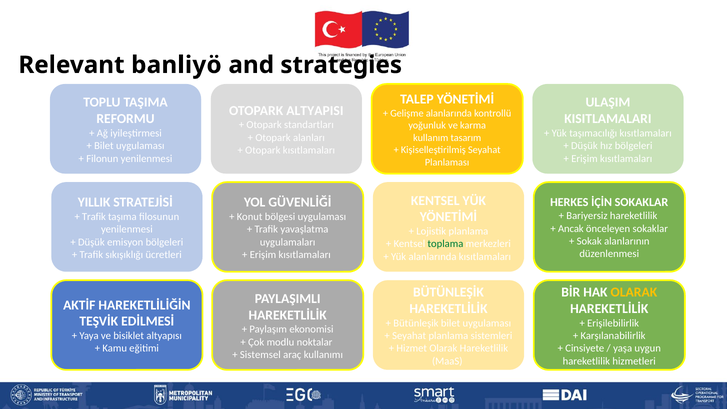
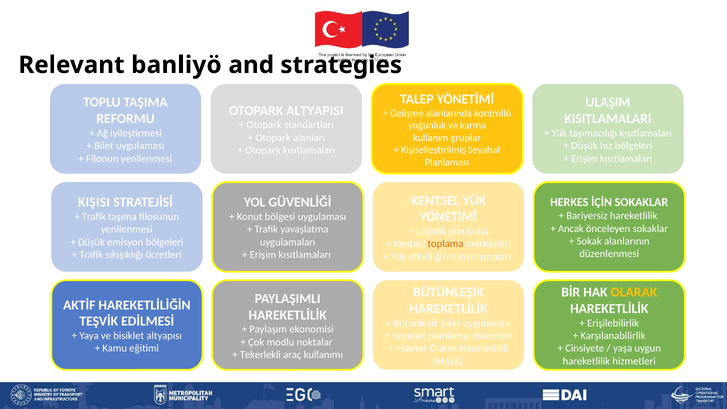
tasarım: tasarım -> gruplar (466, 138)
YILLIK: YILLIK -> KIŞISI (94, 202)
toplama colour: green -> orange (445, 244)
Yük alanlarında: alanlarında -> etkililiğinin (432, 257)
Sistemsel: Sistemsel -> Tekerlekli (260, 355)
